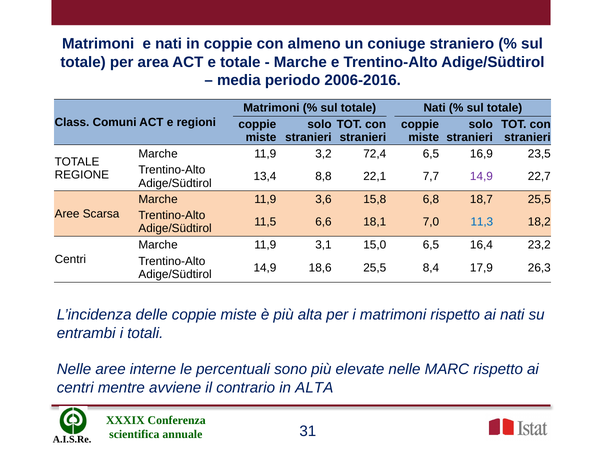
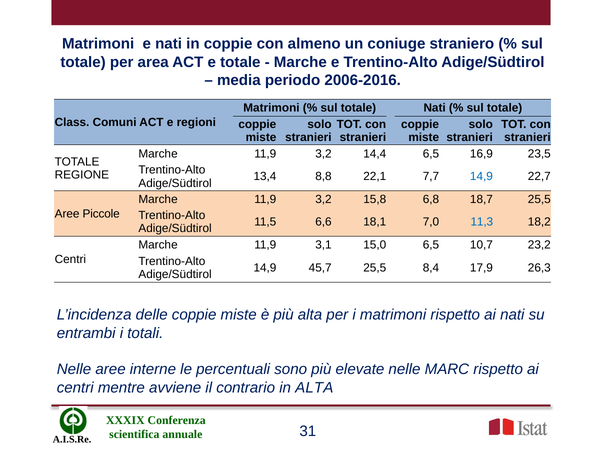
72,4: 72,4 -> 14,4 (375, 154)
14,9 colour: purple -> blue (481, 176)
3,6: 3,6 -> 3,2 (323, 199)
Scarsa: Scarsa -> Piccole (101, 214)
16,4: 16,4 -> 10,7 (481, 245)
18,6: 18,6 -> 45,7 (320, 268)
